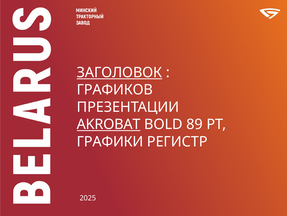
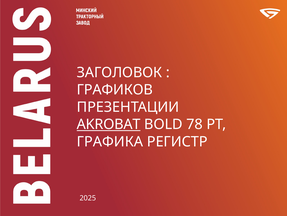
ЗАГОЛОВОК underline: present -> none (119, 72)
89: 89 -> 78 (195, 124)
ГРАФИКИ: ГРАФИКИ -> ГРАФИКА (110, 141)
